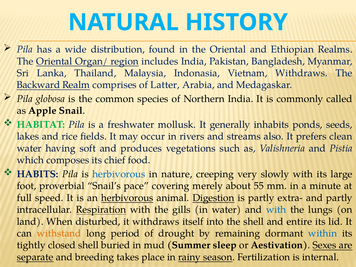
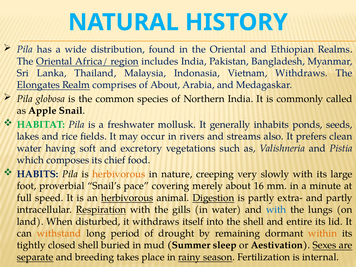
Organ/: Organ/ -> Africa/ (91, 61)
Backward: Backward -> Elongates (38, 85)
of Latter: Latter -> About (165, 85)
produces: produces -> excretory (141, 148)
herbivorous colour: blue -> orange (119, 174)
55: 55 -> 16 (259, 186)
within colour: blue -> orange (323, 233)
